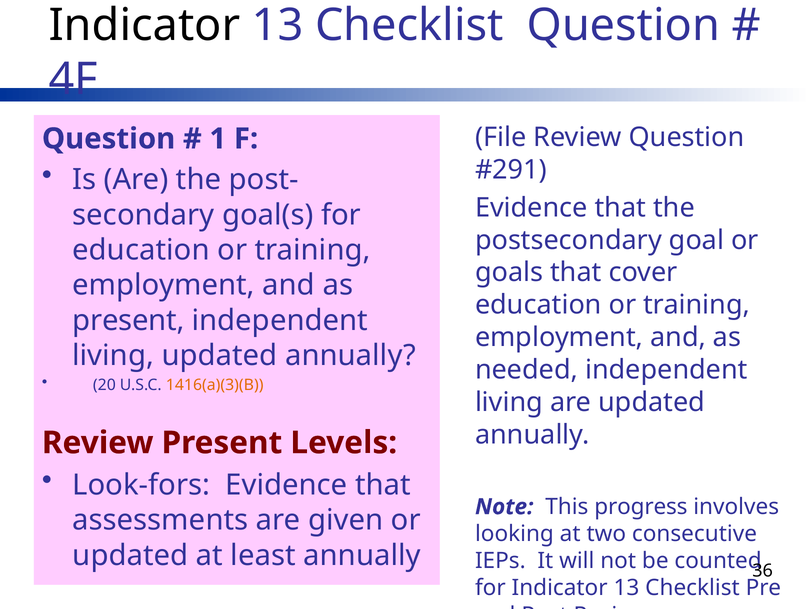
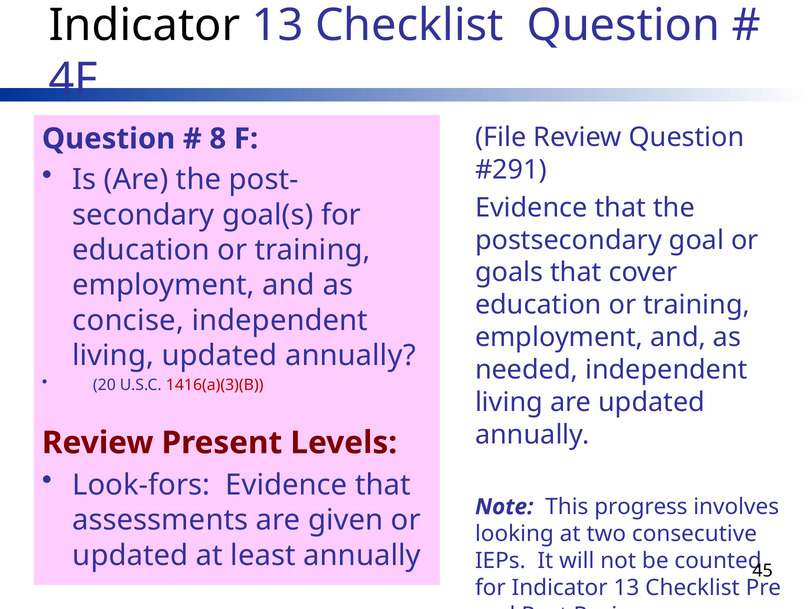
1: 1 -> 8 (218, 139)
present: present -> concise (128, 320)
1416(a)(3)(B colour: orange -> red (215, 385)
36: 36 -> 45 (763, 571)
